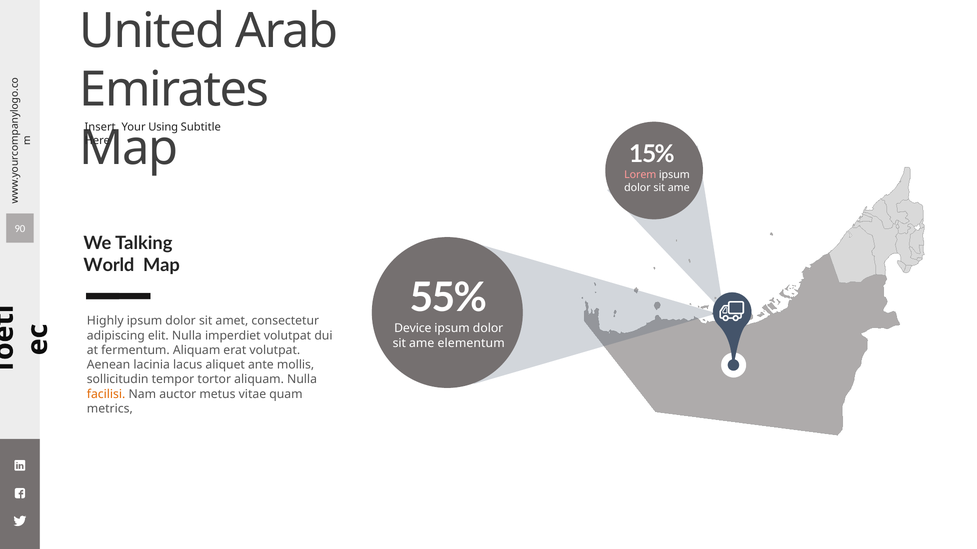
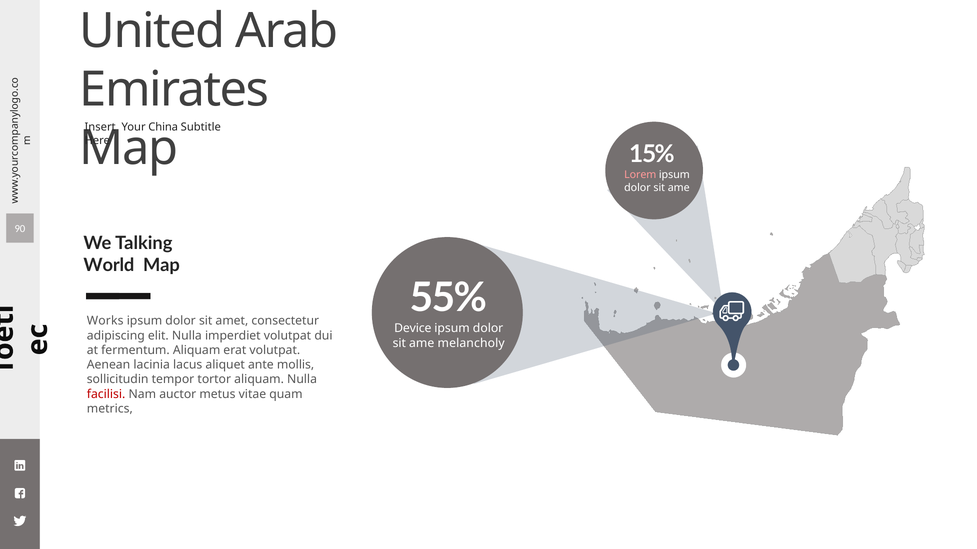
Using: Using -> China (163, 127)
Highly: Highly -> Works (105, 321)
elementum: elementum -> melancholy (471, 343)
facilisi colour: orange -> red (106, 395)
